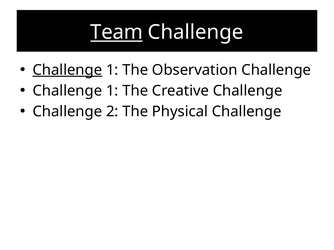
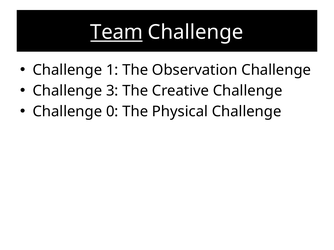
Challenge underline: present -> none (67, 70)
1: 1 -> 3 (112, 91)
2: 2 -> 0 (112, 112)
